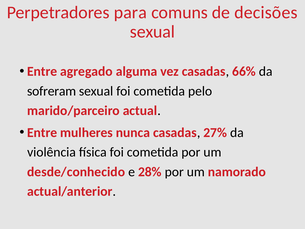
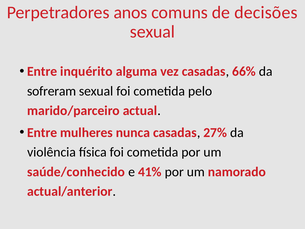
para: para -> anos (130, 12)
agregado: agregado -> inquérito (86, 71)
desde/conhecido: desde/conhecido -> saúde/conhecido (76, 172)
28%: 28% -> 41% (150, 172)
